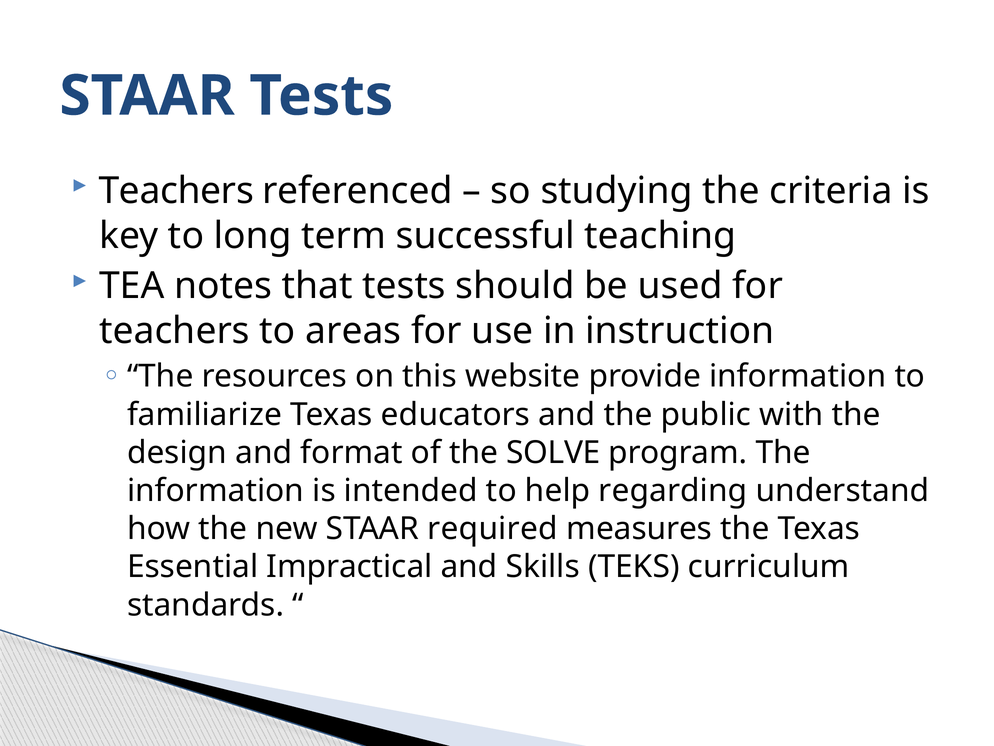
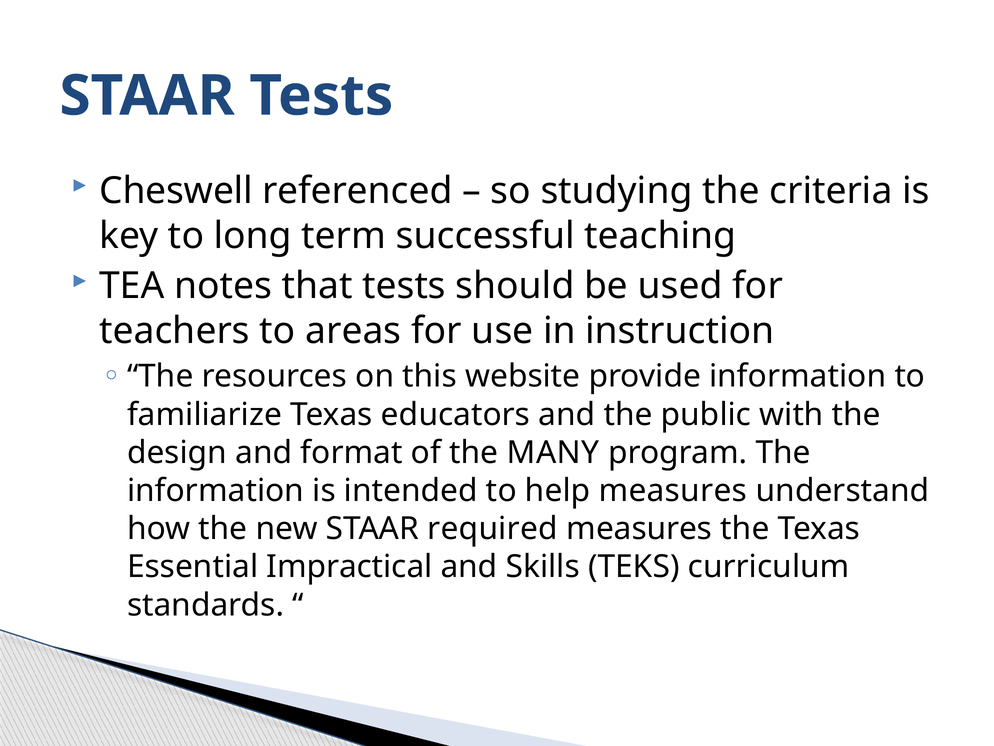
Teachers: Teachers -> Cheswell (176, 191)
SOLVE: SOLVE -> MANY (553, 452)
help regarding: regarding -> measures (673, 490)
